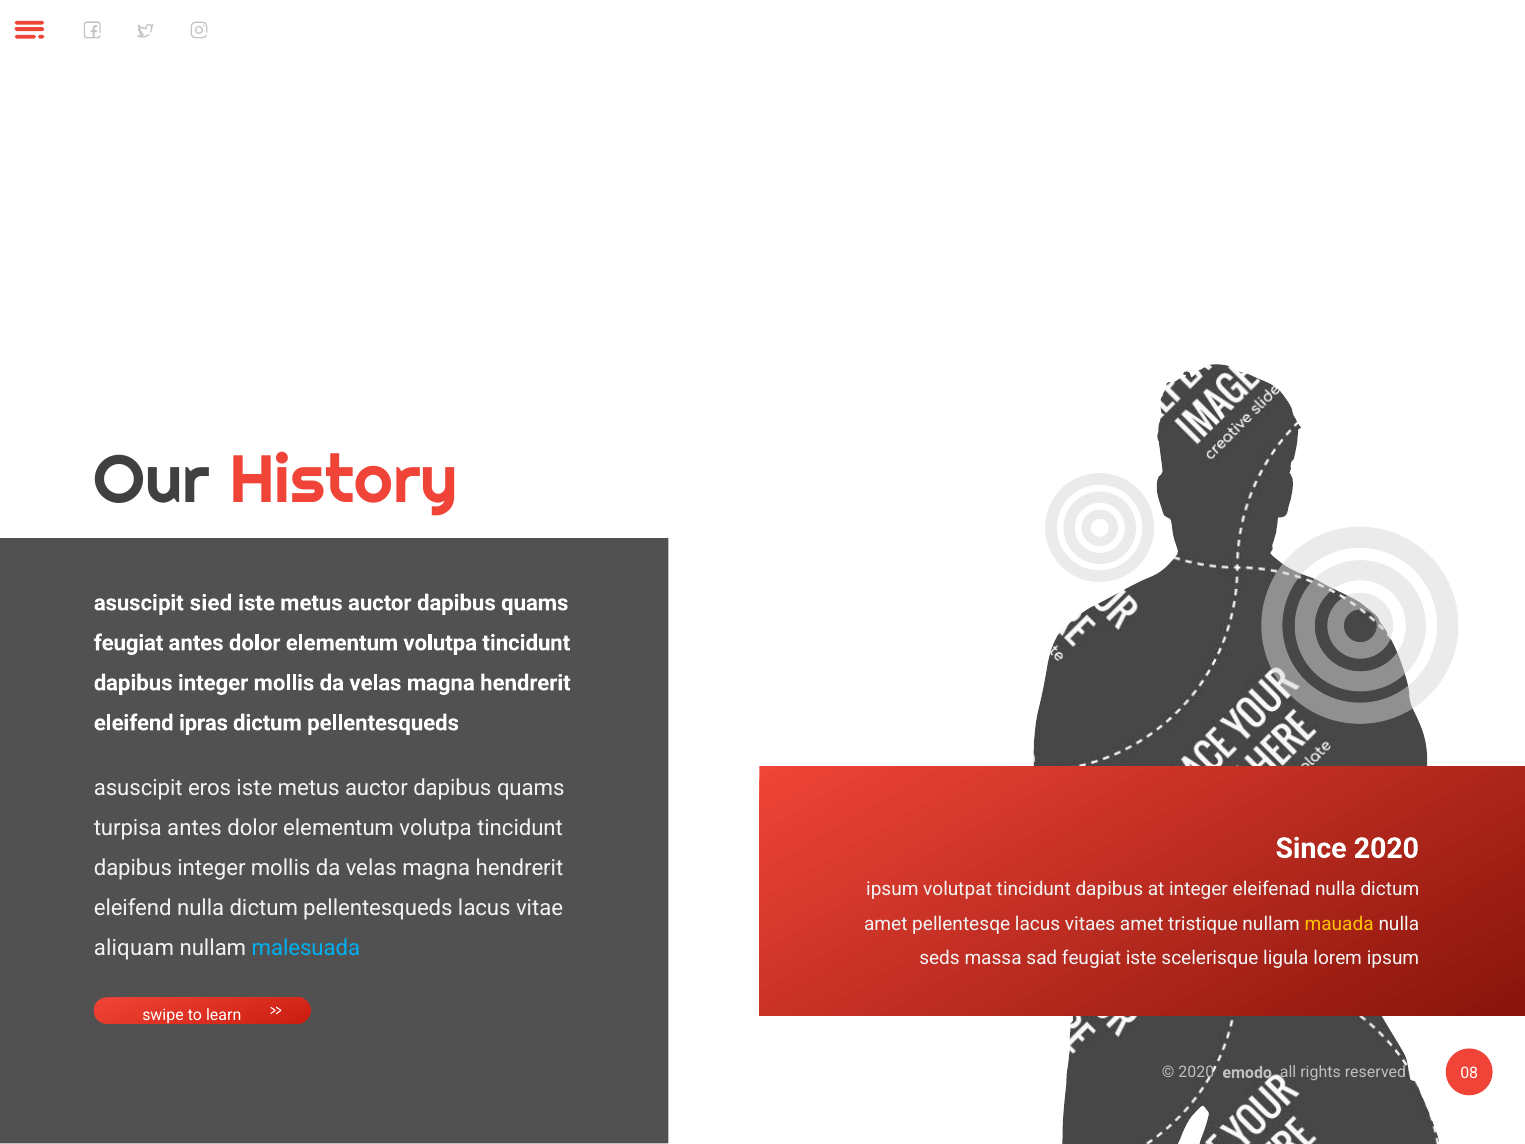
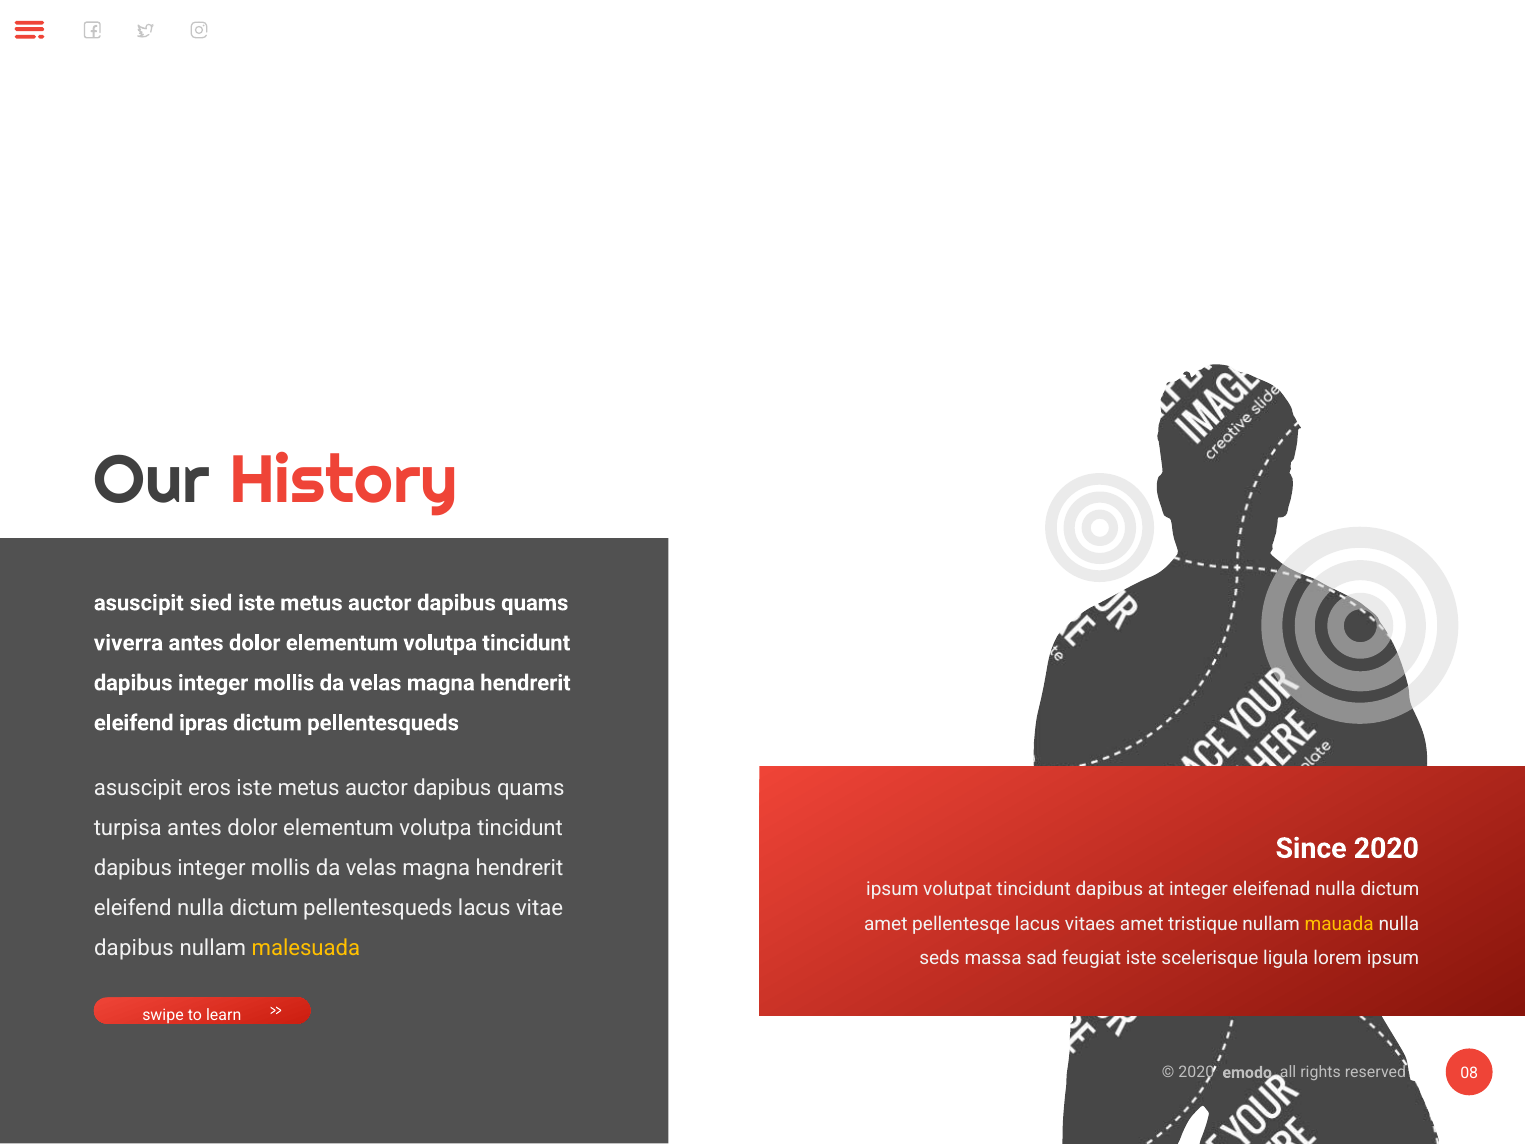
feugiat: feugiat -> viverra (128, 643)
aliquam: aliquam -> dapibus (134, 947)
malesuada colour: light blue -> yellow (306, 947)
